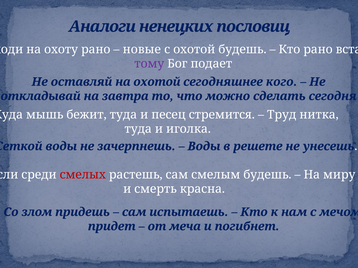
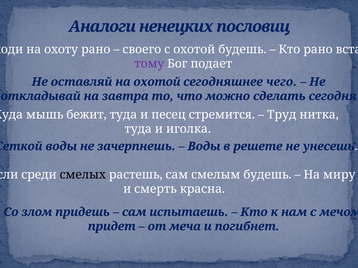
новые: новые -> своего (142, 49)
кого: кого -> чего (282, 82)
смелых colour: red -> black (83, 175)
